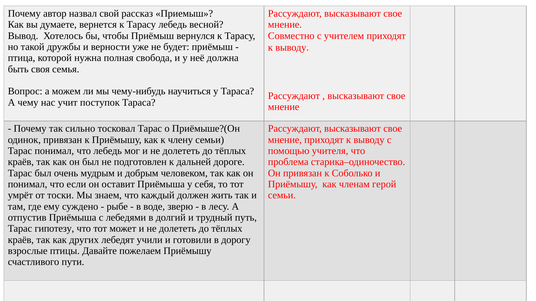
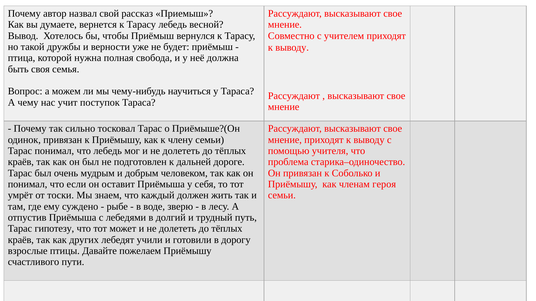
герой: герой -> героя (384, 185)
